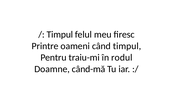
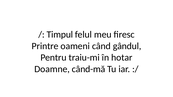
când timpul: timpul -> gândul (127, 46)
rodul: rodul -> hotar (122, 58)
